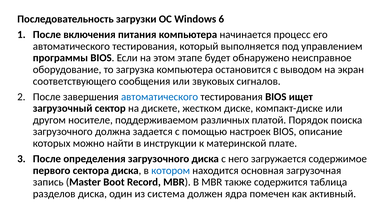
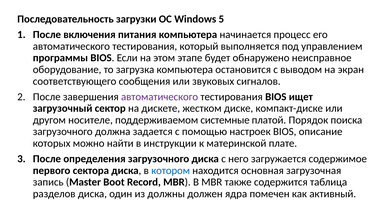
6: 6 -> 5 (221, 19)
автоматического colour: blue -> purple (160, 97)
различных: различных -> системные (225, 120)
система: система -> должны (166, 193)
